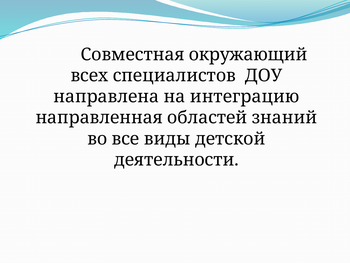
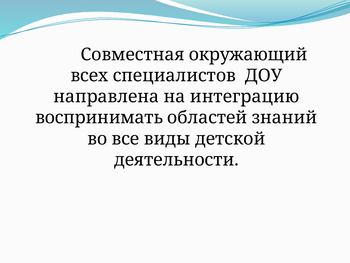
направленная: направленная -> воспринимать (99, 117)
